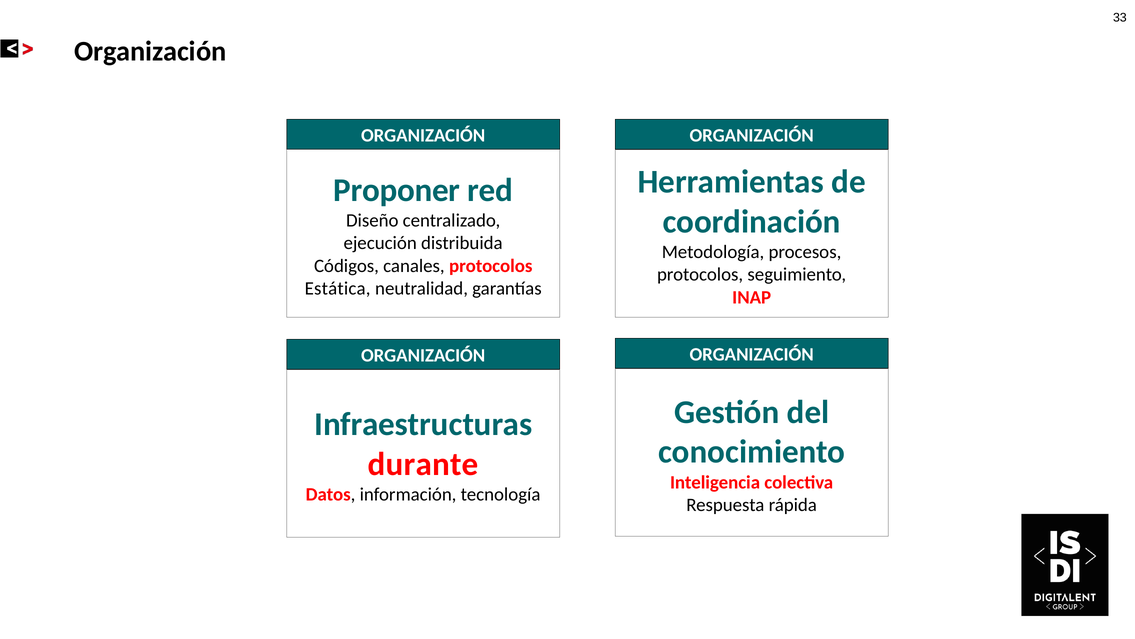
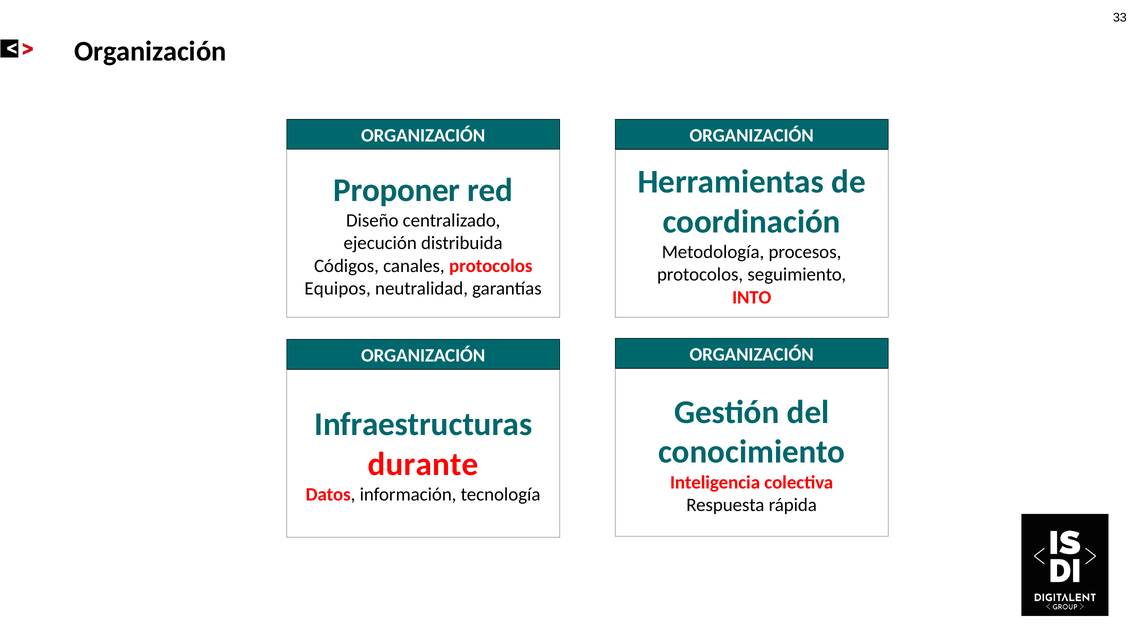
Estática: Estática -> Equipos (338, 288)
INAP: INAP -> INTO (752, 297)
